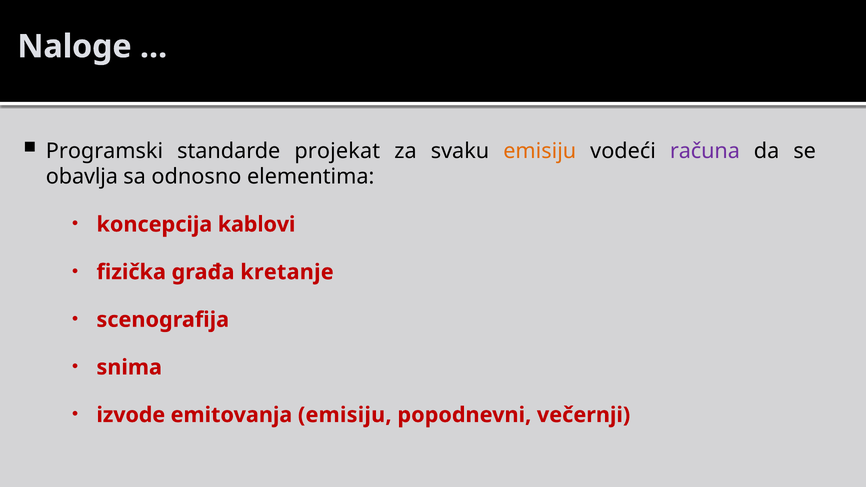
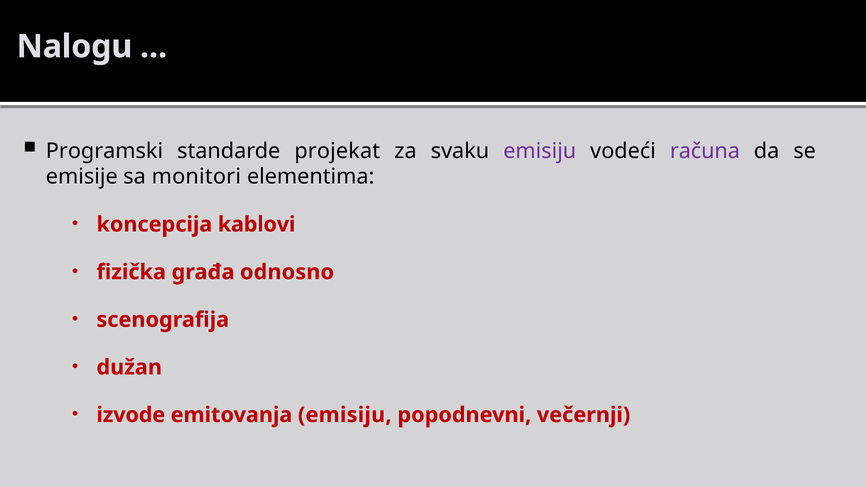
Naloge: Naloge -> Nalogu (74, 47)
emisiju colour: orange -> purple (540, 151)
obavlja: obavlja -> emisije (82, 177)
odnosno: odnosno -> monitori (196, 177)
kretanje: kretanje -> odnosno (287, 272)
snima: snima -> dužan (129, 367)
